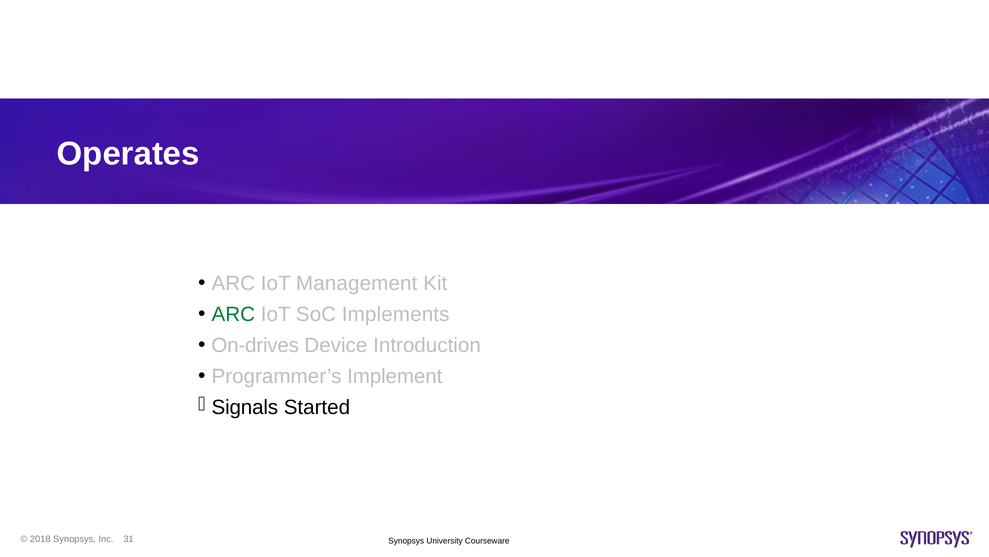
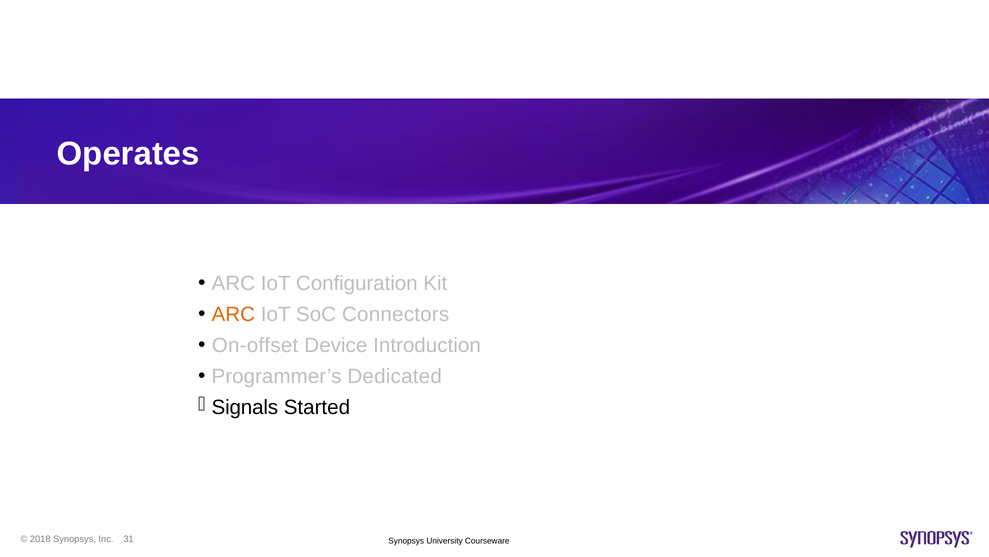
Management: Management -> Configuration (357, 283)
ARC colour: green -> orange (233, 314)
Implements: Implements -> Connectors (396, 314)
On-drives: On-drives -> On-offset (255, 345)
Implement: Implement -> Dedicated (395, 376)
